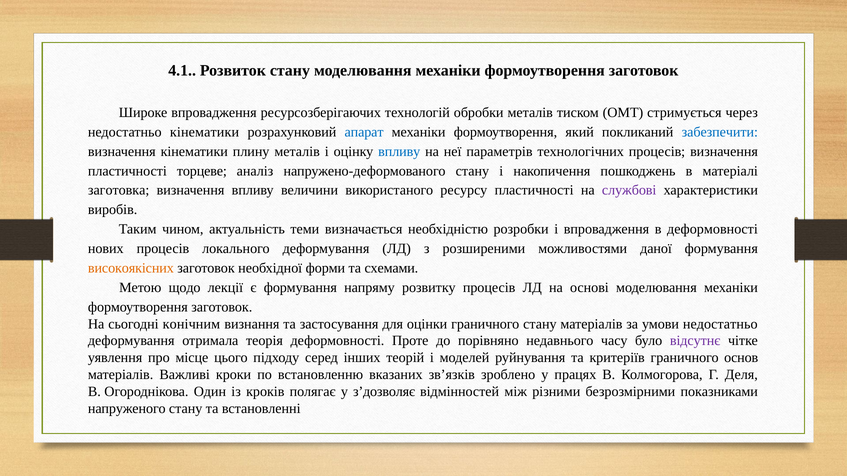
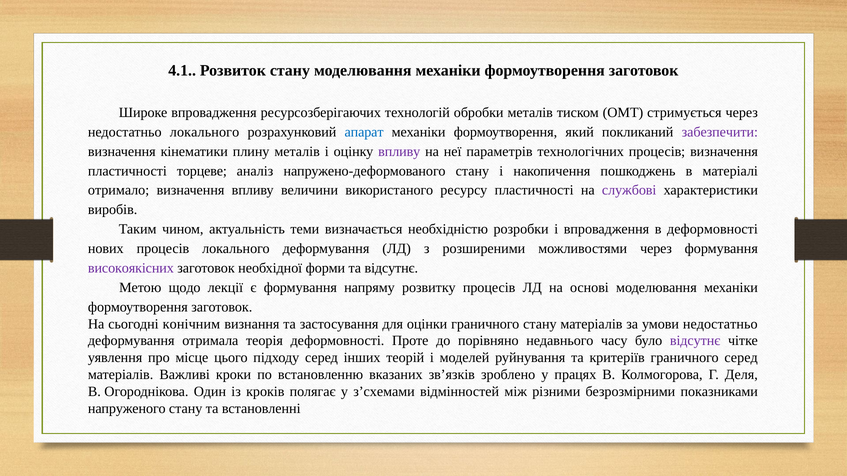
недостатньо кінематики: кінематики -> локального (205, 132)
забезпечити colour: blue -> purple (720, 132)
впливу colour: blue -> purple (399, 152)
заготовка: заготовка -> отримало (119, 190)
можливостями даної: даної -> через (656, 249)
високоякісних colour: orange -> purple (131, 268)
та схемами: схемами -> відсутнє (391, 268)
граничного основ: основ -> серед (741, 358)
з’дозволяє: з’дозволяє -> з’схемами (384, 392)
